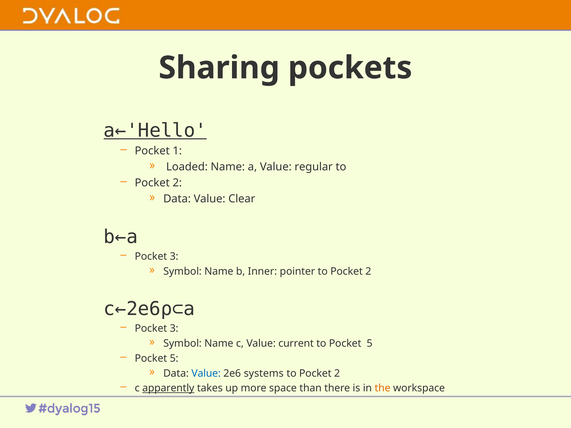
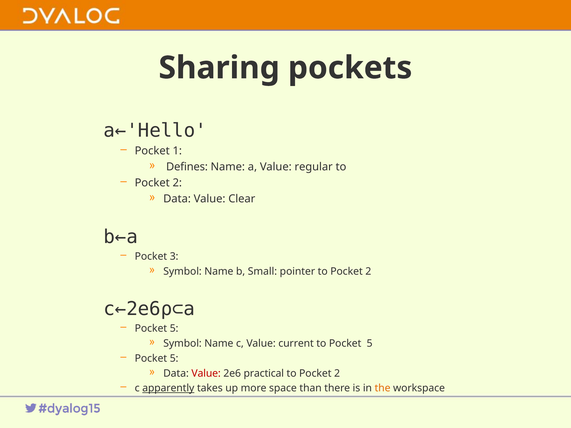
a←'Hello underline: present -> none (155, 131)
Loaded: Loaded -> Defines (187, 167)
Inner: Inner -> Small (262, 272)
3: 3 -> 5 (174, 329)
Value colour: blue -> red (206, 374)
systems: systems -> practical (264, 374)
